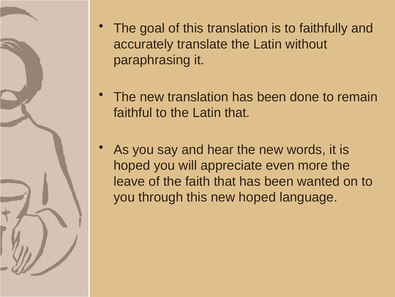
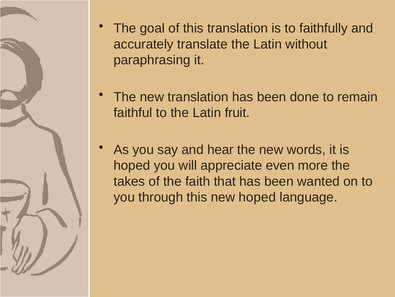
Latin that: that -> fruit (237, 113)
leave: leave -> takes (129, 181)
